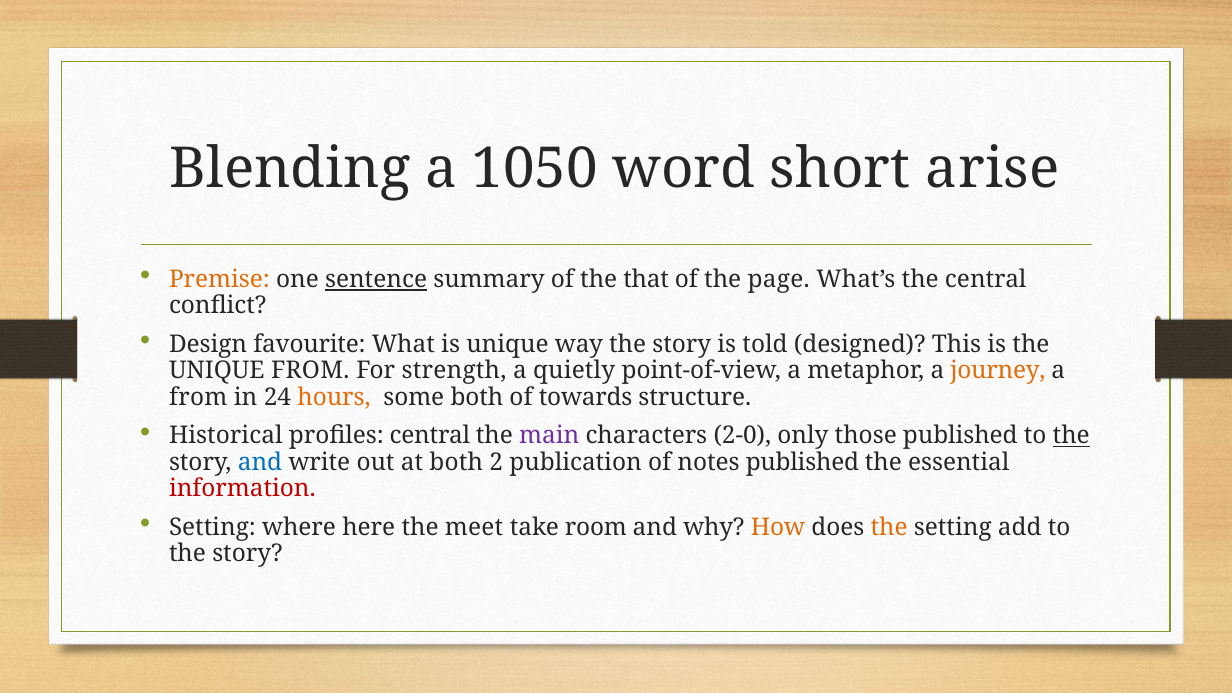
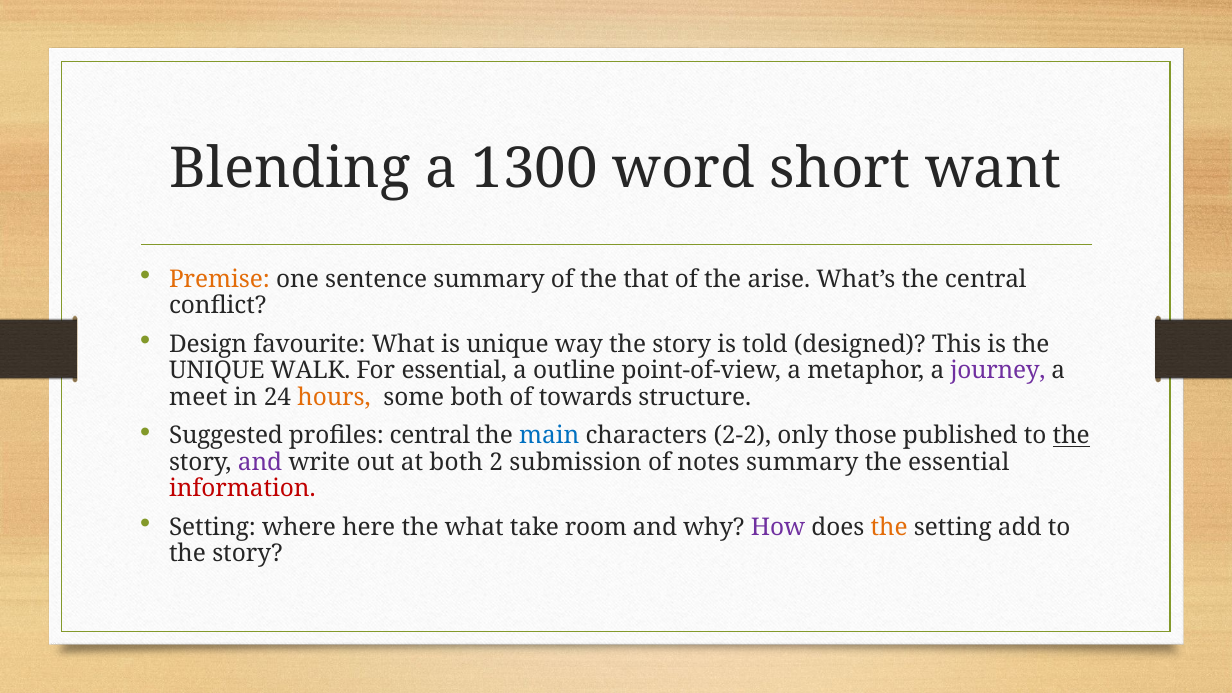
1050: 1050 -> 1300 (535, 169)
arise: arise -> want (993, 169)
sentence underline: present -> none (376, 279)
page: page -> arise (779, 279)
UNIQUE FROM: FROM -> WALK (311, 371)
For strength: strength -> essential (454, 371)
quietly: quietly -> outline (574, 371)
journey colour: orange -> purple (998, 371)
from: from -> meet (198, 397)
Historical: Historical -> Suggested (226, 436)
main colour: purple -> blue (549, 436)
2-0: 2-0 -> 2-2 (742, 436)
and colour: blue -> purple (260, 462)
publication: publication -> submission (576, 462)
notes published: published -> summary (802, 462)
the meet: meet -> what (474, 527)
How colour: orange -> purple (778, 527)
